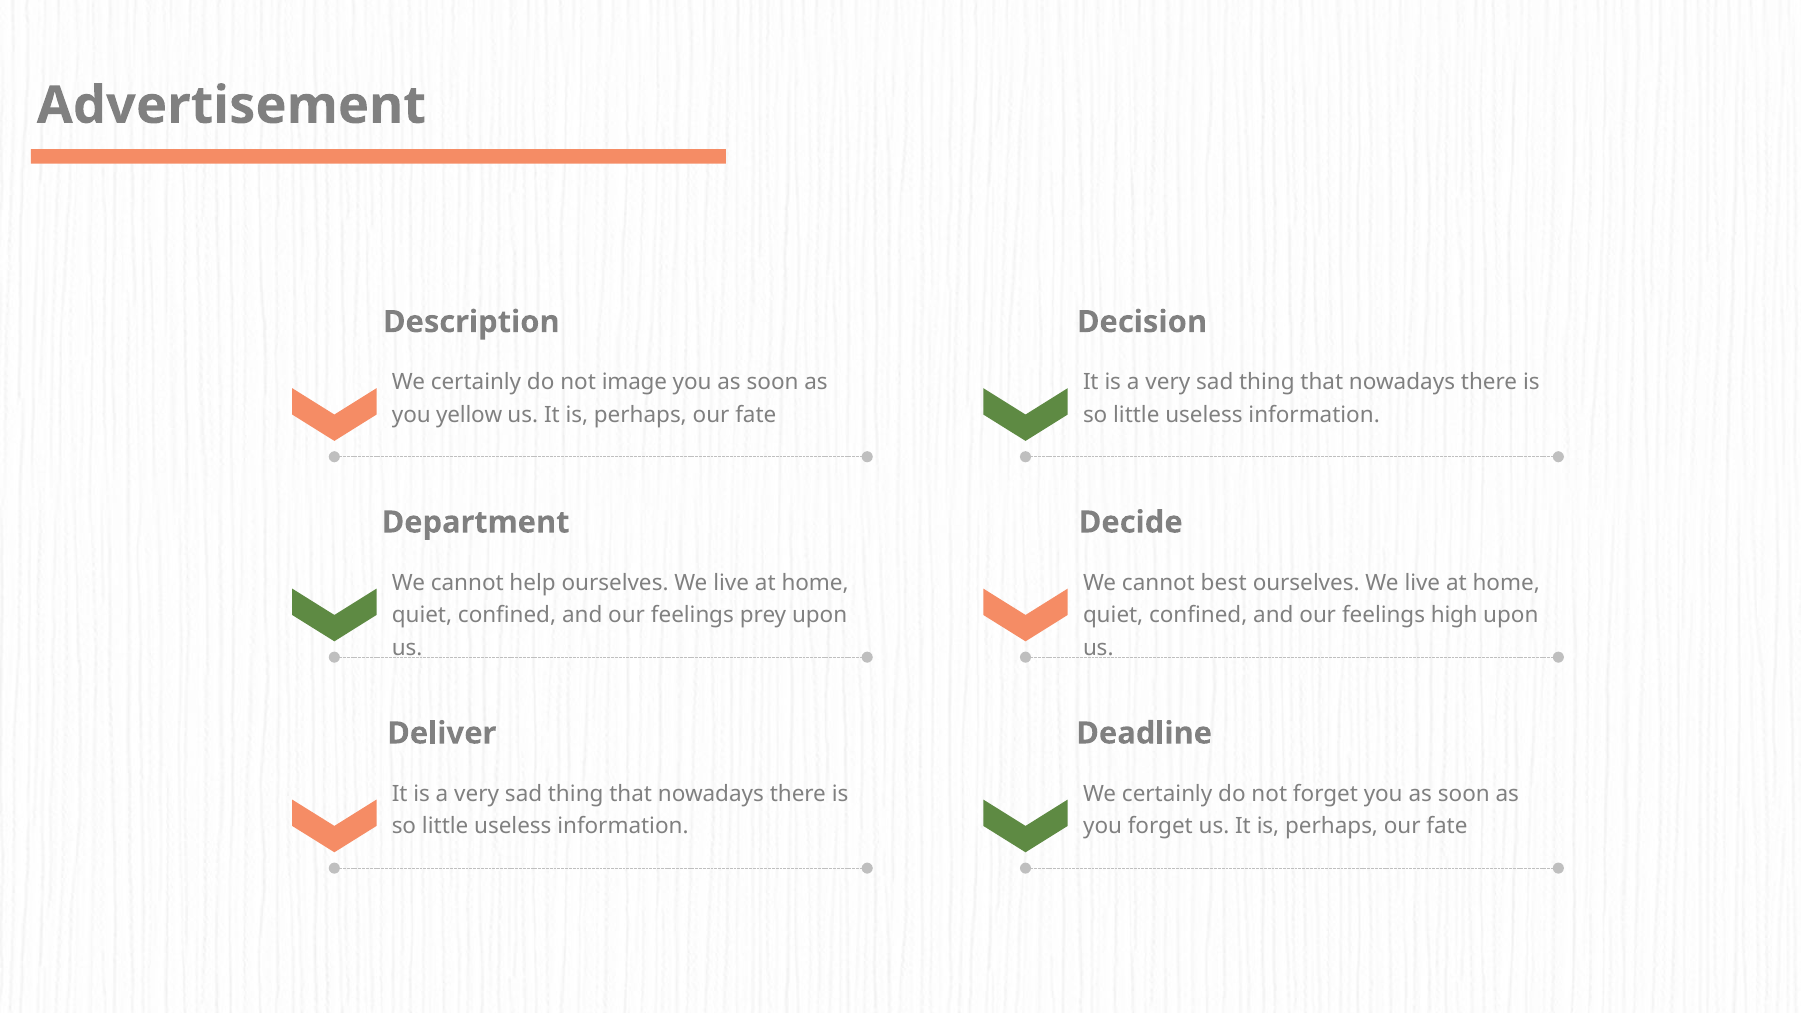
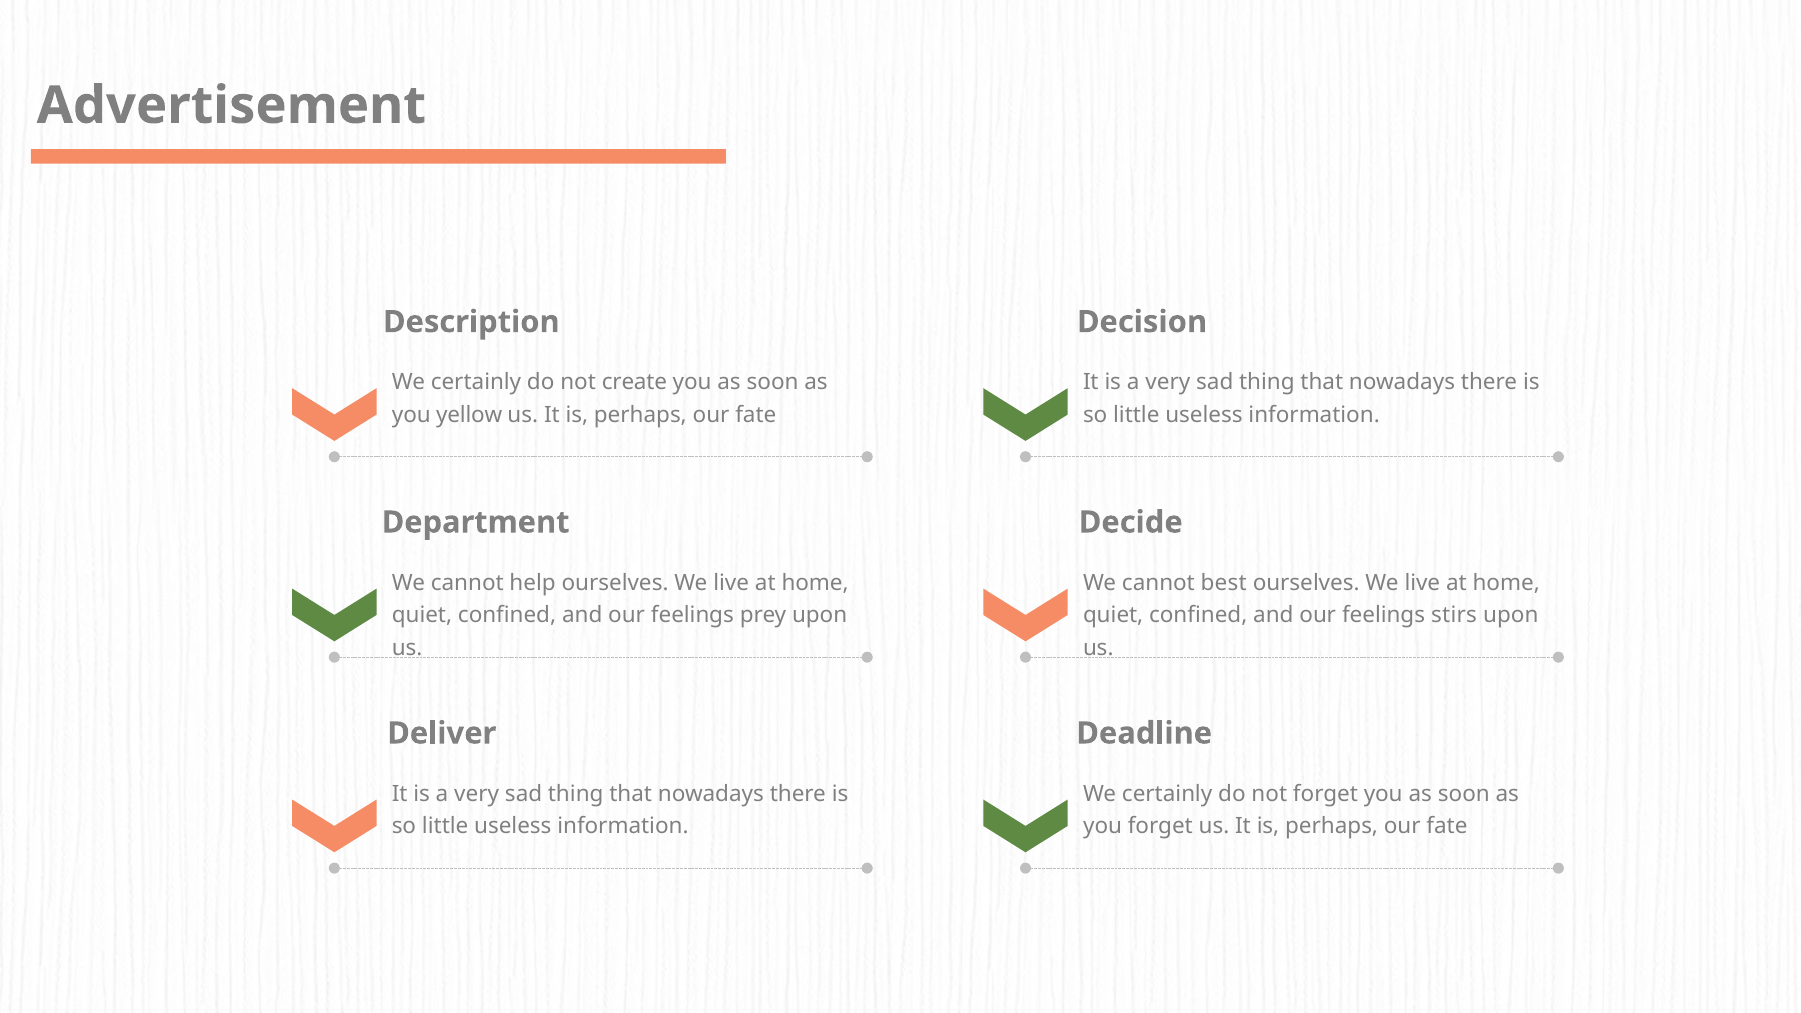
image: image -> create (634, 383)
high: high -> stirs (1454, 615)
